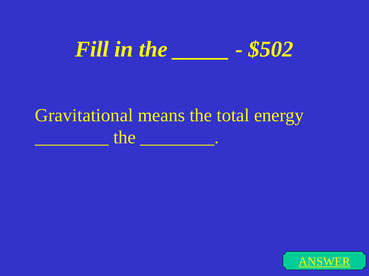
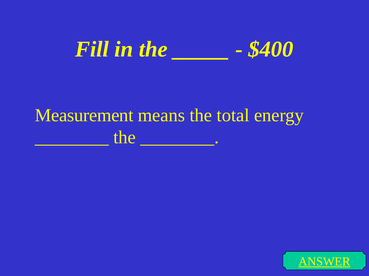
$502: $502 -> $400 (271, 49)
Gravitational: Gravitational -> Measurement (84, 116)
